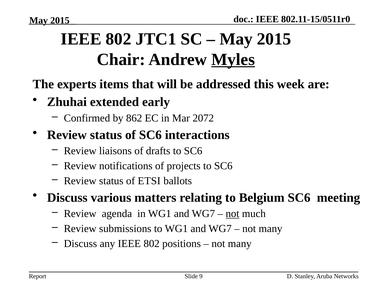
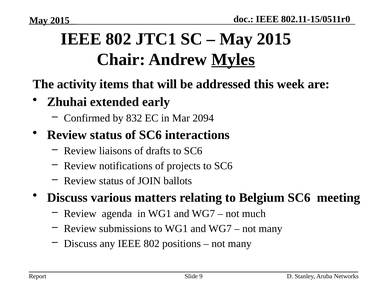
experts: experts -> activity (77, 84)
862: 862 -> 832 (134, 118)
2072: 2072 -> 2094 (203, 118)
ETSI: ETSI -> JOIN (149, 181)
not underline: present -> none (232, 214)
